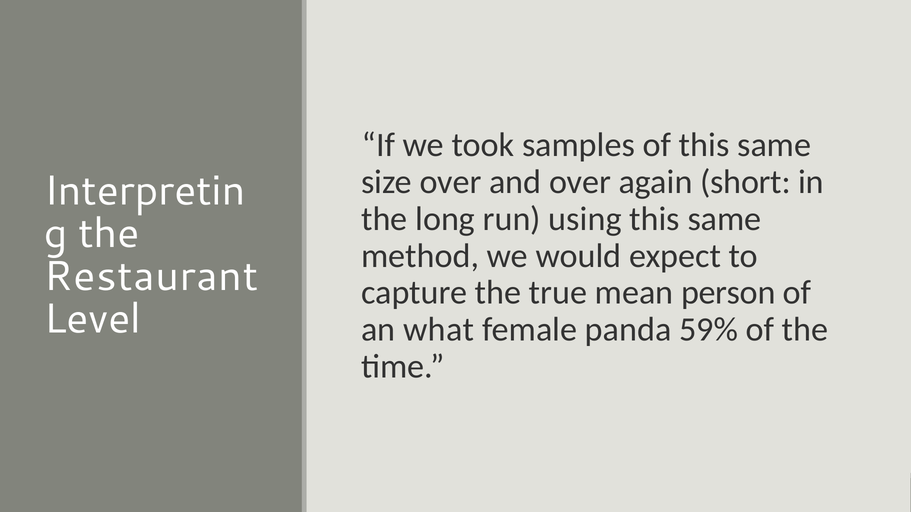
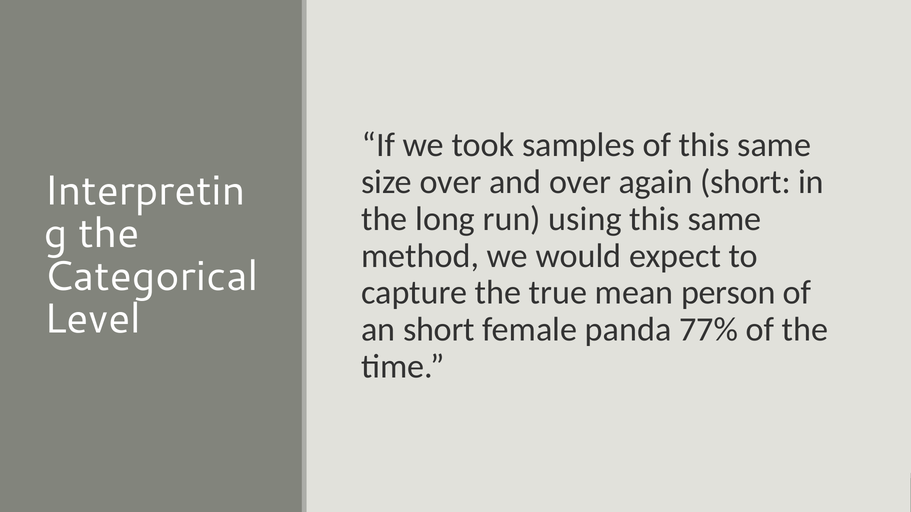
Restaurant: Restaurant -> Categorical (151, 277)
an what: what -> short (439, 330)
59%: 59% -> 77% (709, 330)
